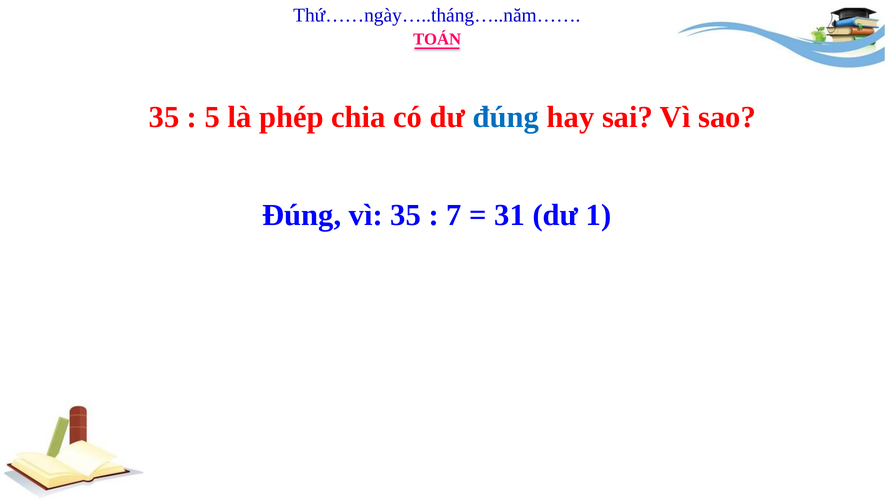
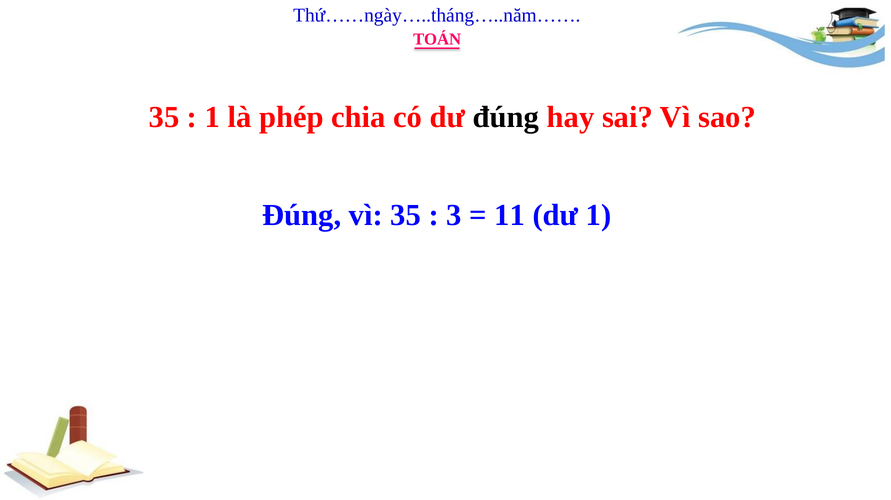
5: 5 -> 1 (212, 117)
đúng colour: blue -> black (506, 117)
7: 7 -> 3 (454, 215)
31: 31 -> 11 (510, 215)
